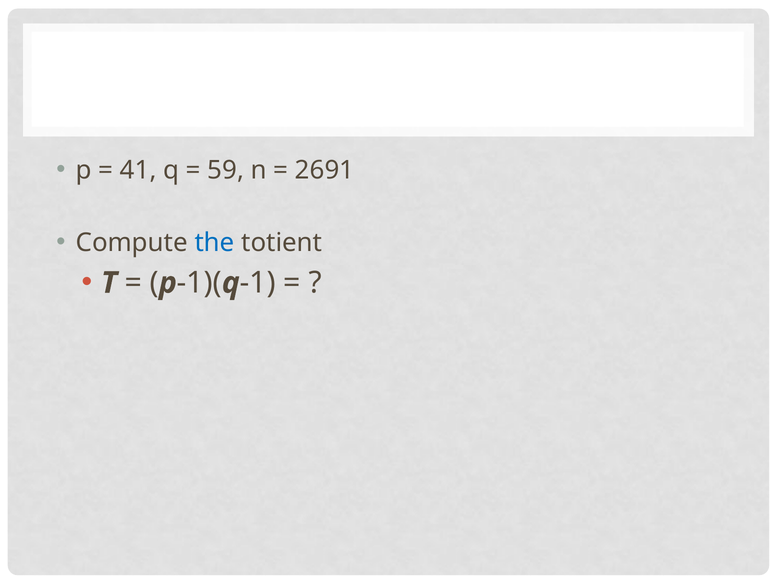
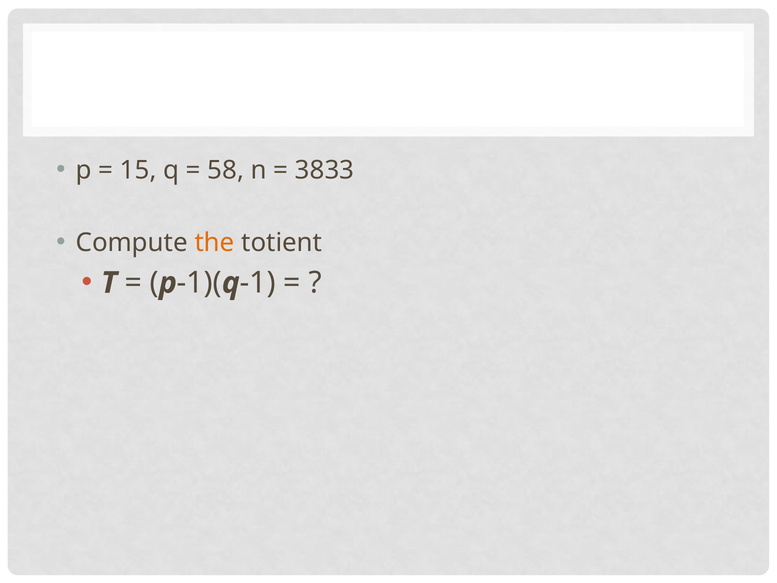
41: 41 -> 15 (138, 170)
59: 59 -> 58 (226, 170)
2691: 2691 -> 3833 (325, 170)
the colour: blue -> orange (215, 243)
